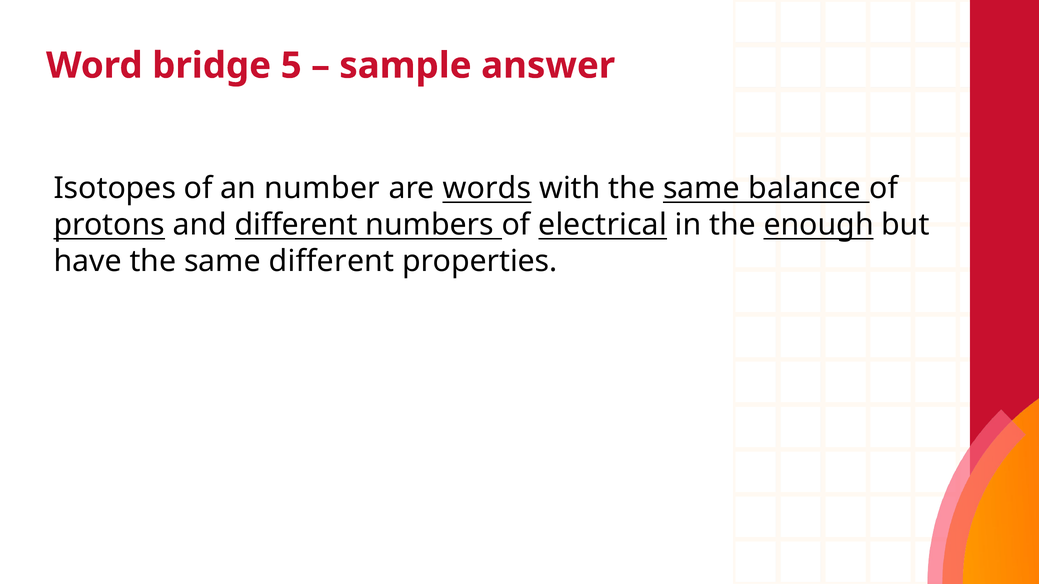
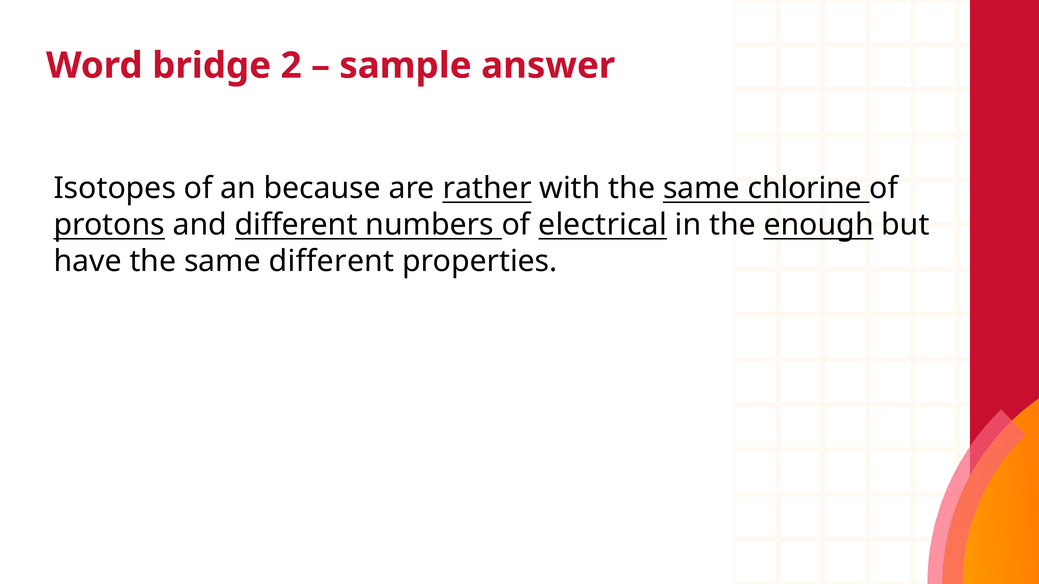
5: 5 -> 2 (291, 66)
number: number -> because (322, 189)
words: words -> rather (487, 189)
balance: balance -> chlorine (805, 189)
